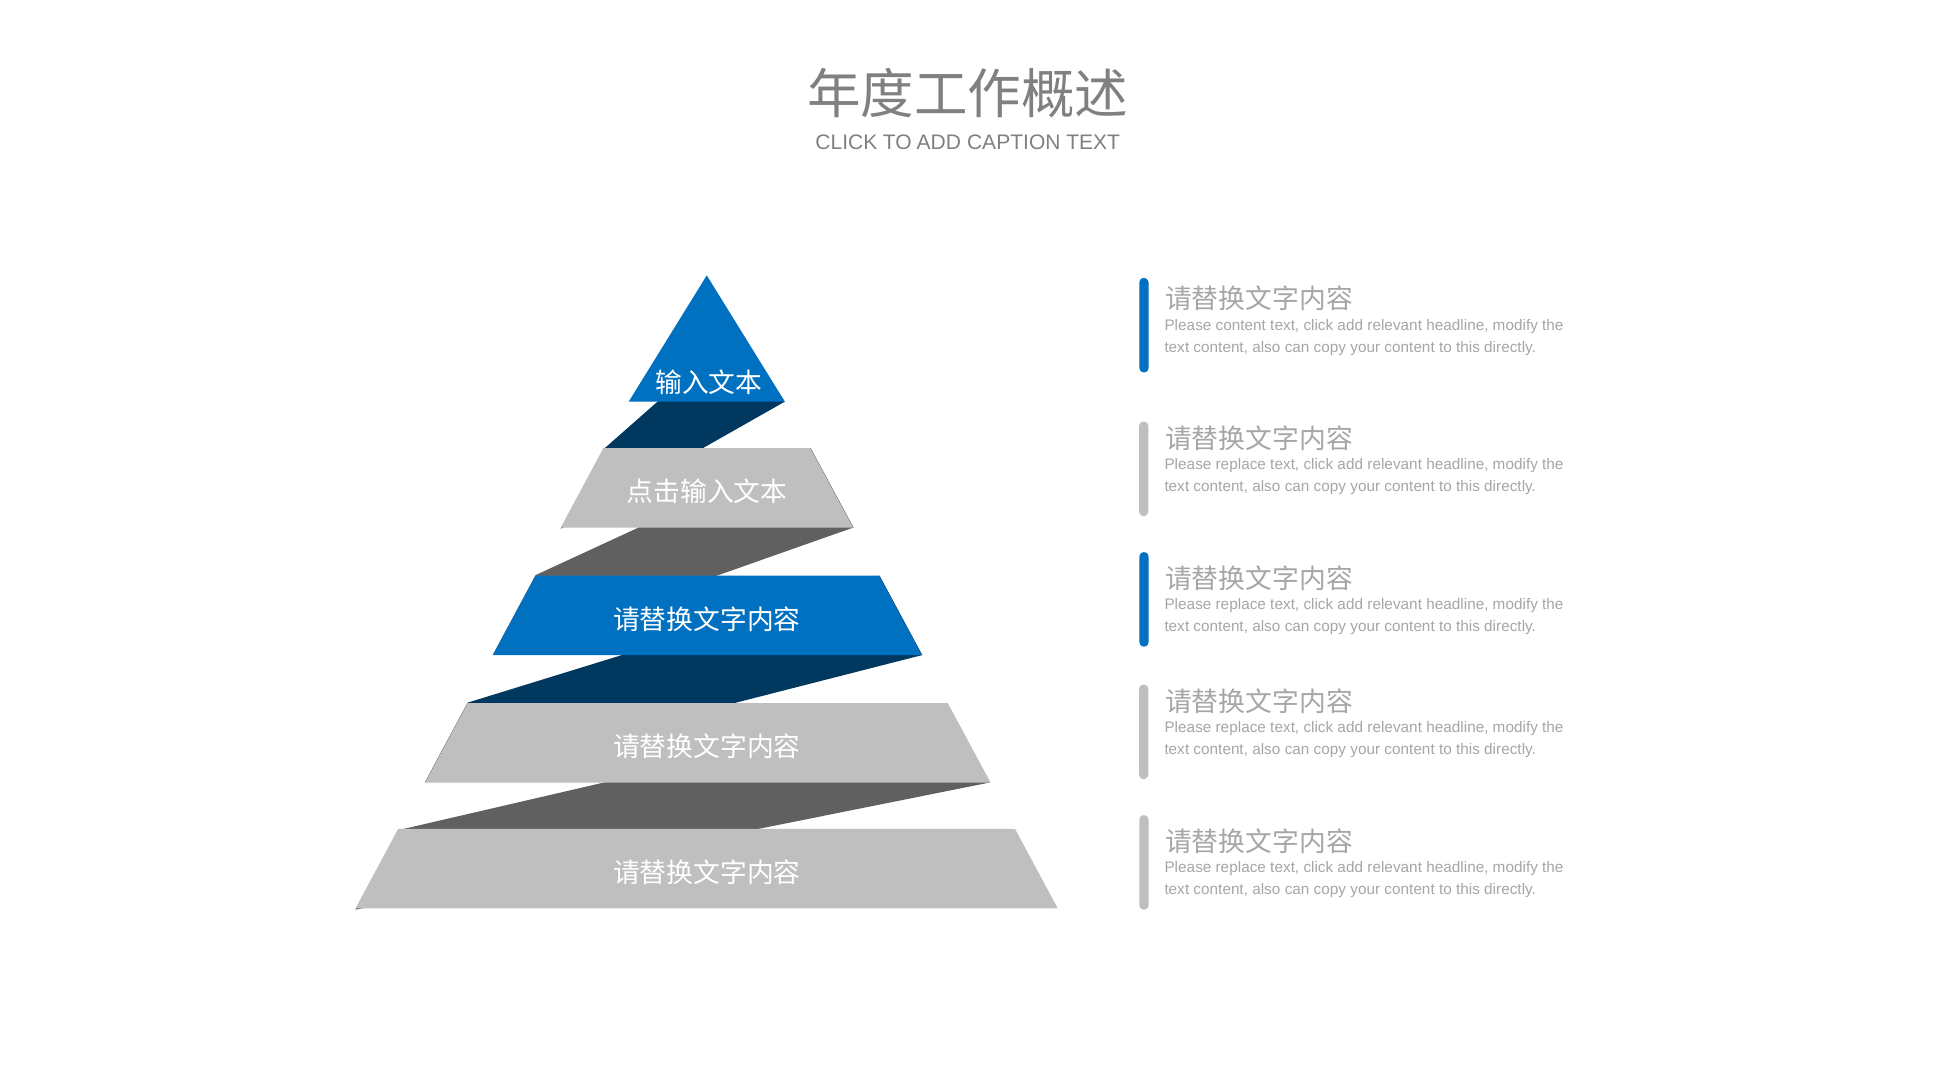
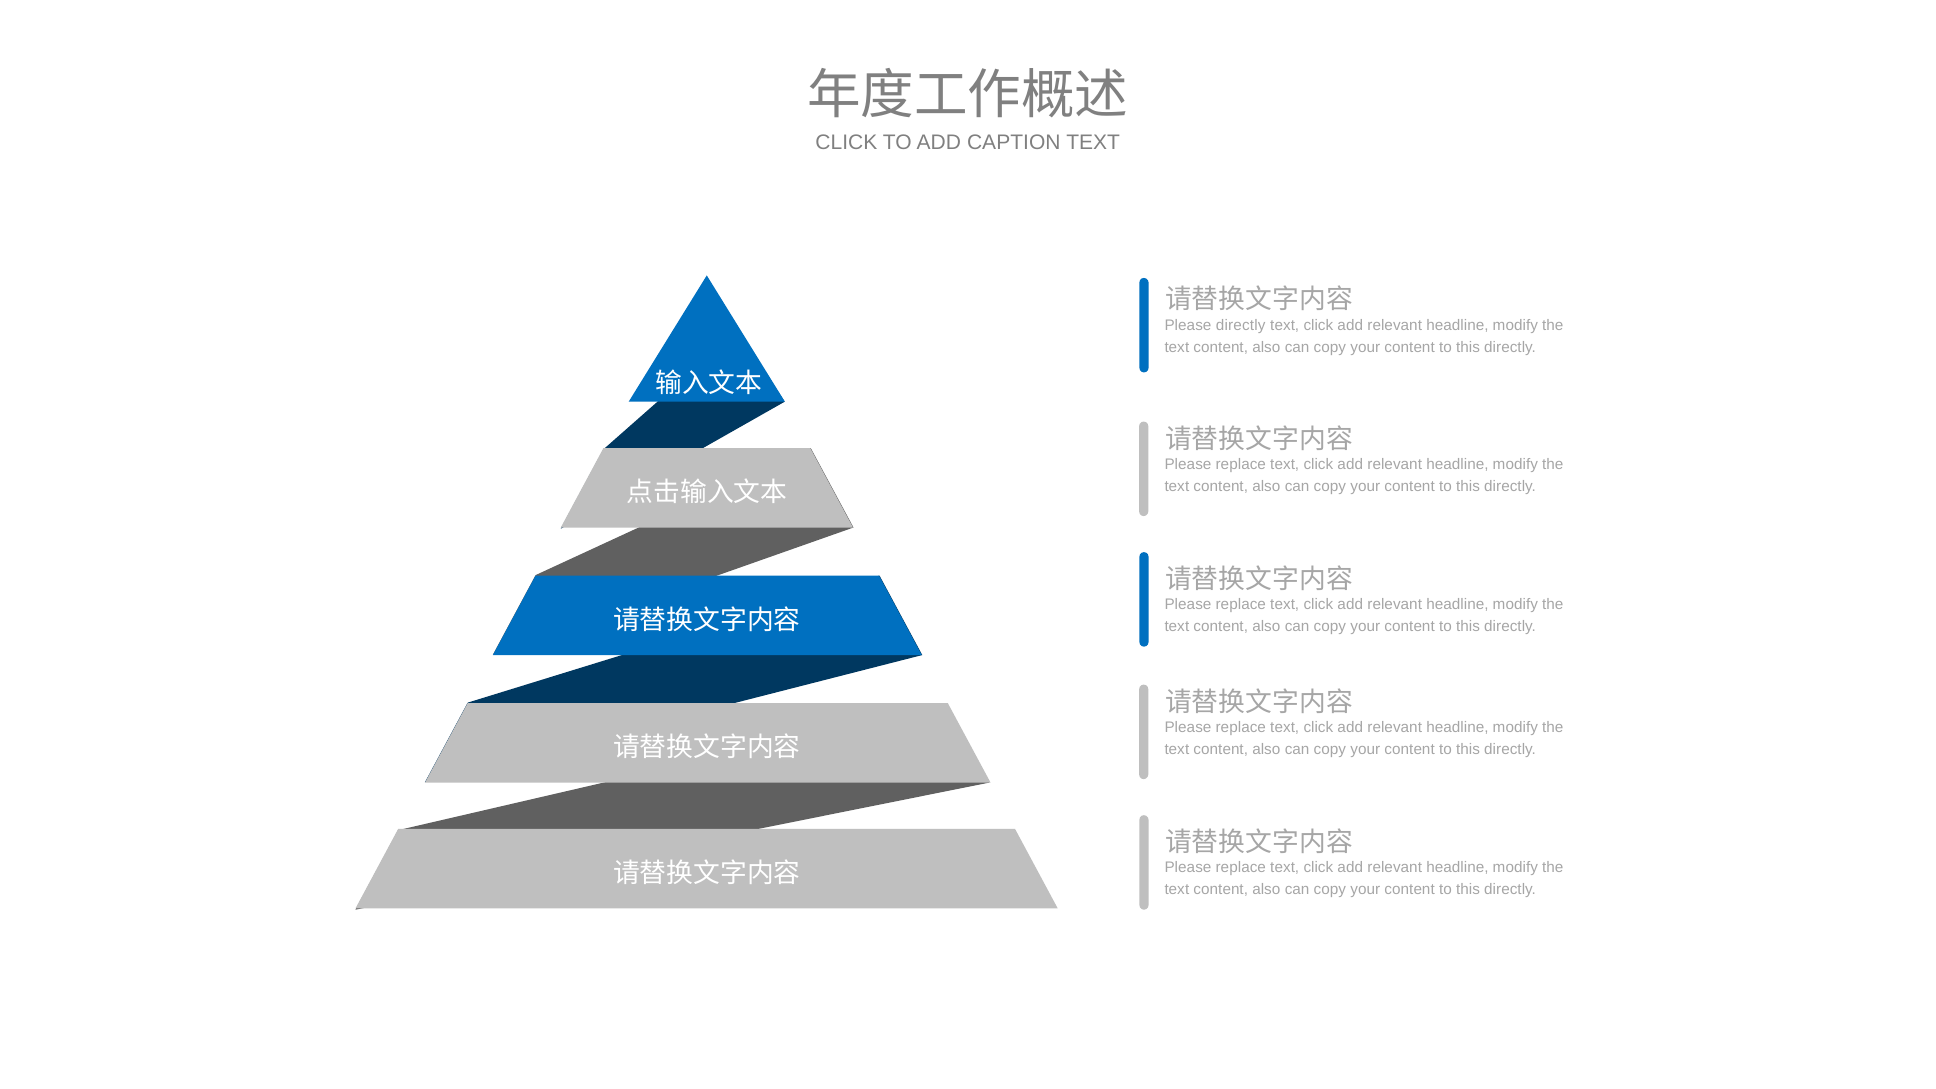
Please content: content -> directly (1241, 325)
